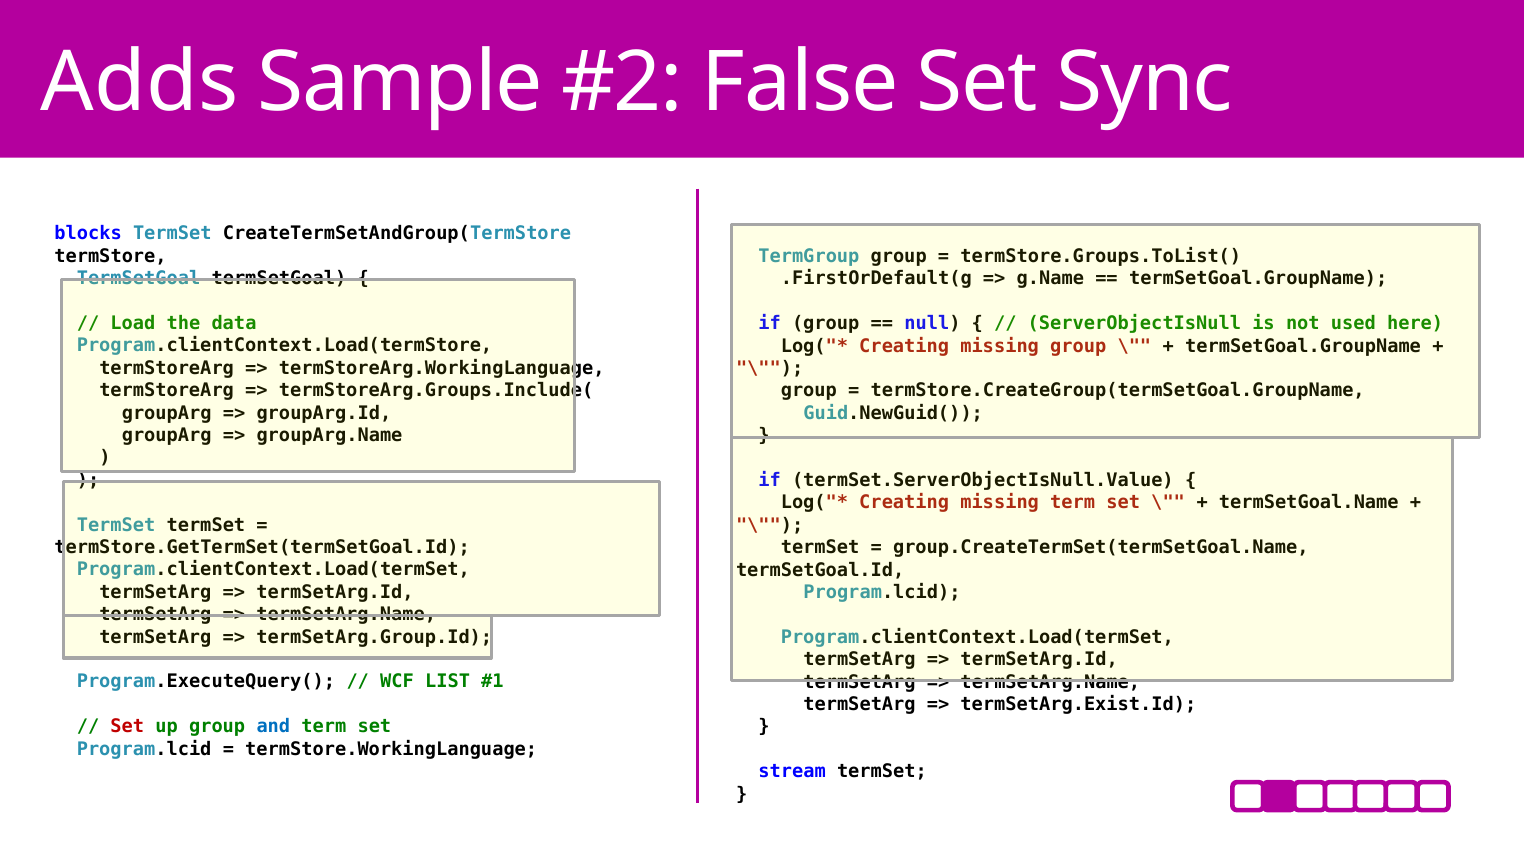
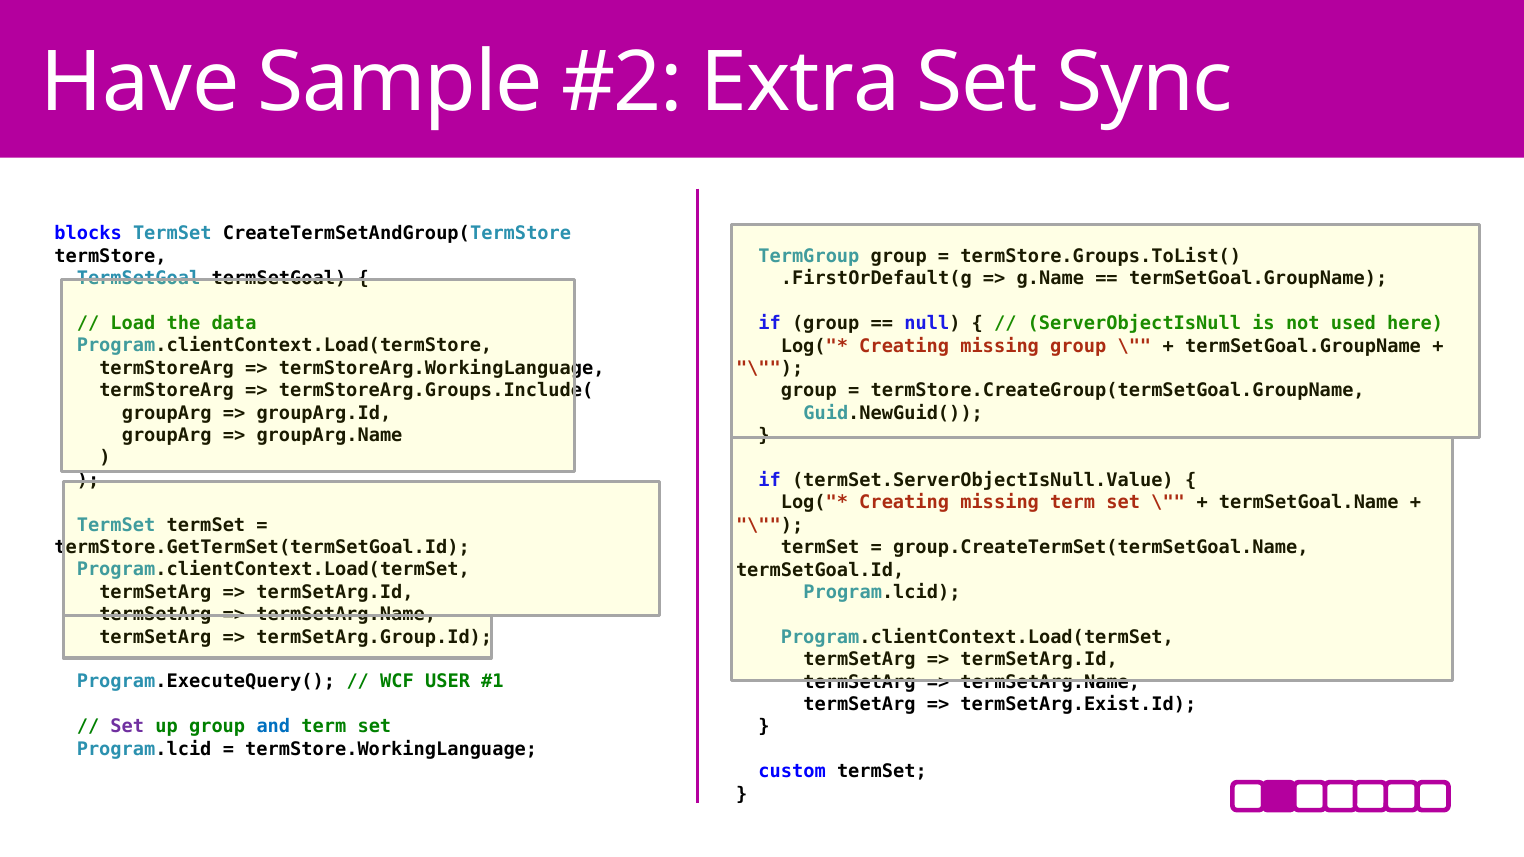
Adds: Adds -> Have (140, 83)
False: False -> Extra (800, 83)
LIST: LIST -> USER (448, 682)
Set colour: red -> purple (127, 727)
stream: stream -> custom (792, 772)
